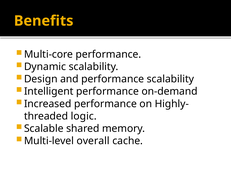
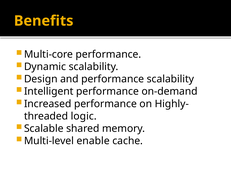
overall: overall -> enable (93, 140)
